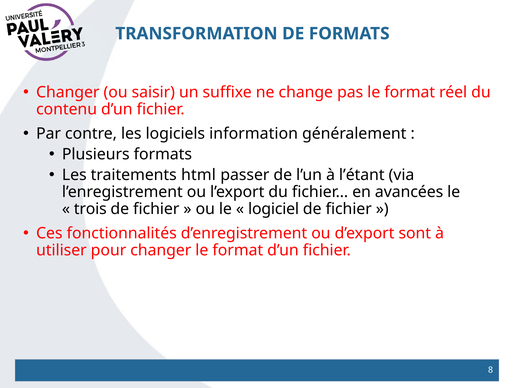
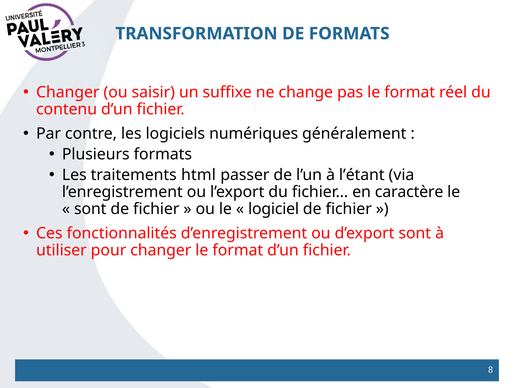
information: information -> numériques (254, 134)
avancées: avancées -> caractère (409, 192)
trois: trois -> sont (90, 209)
